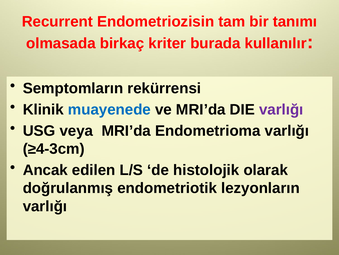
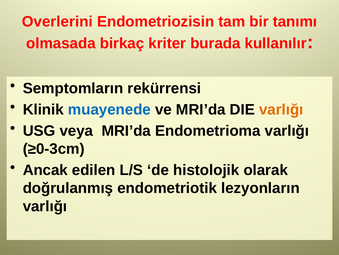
Recurrent: Recurrent -> Overlerini (57, 21)
varlığı colour: purple -> orange (281, 109)
≥4-3cm: ≥4-3cm -> ≥0-3cm (54, 148)
